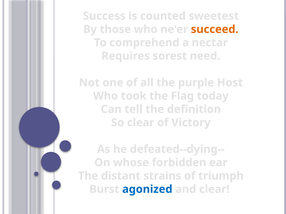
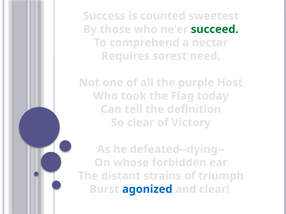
succeed colour: orange -> green (215, 29)
